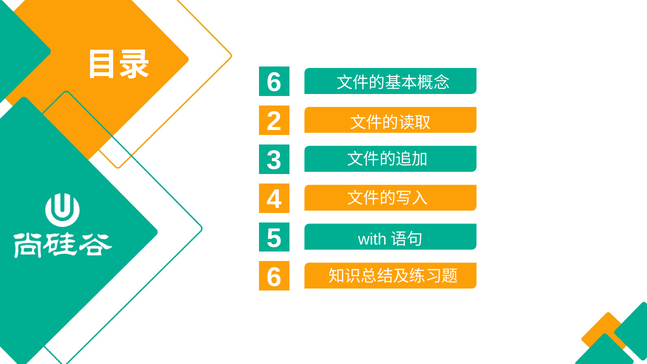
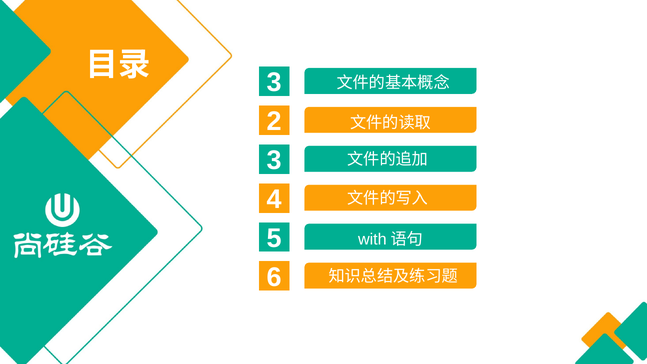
6: 6 -> 3 (274, 83)
